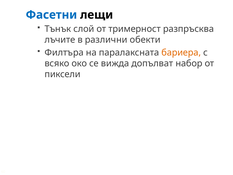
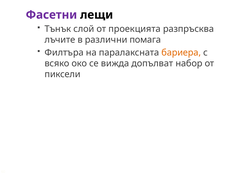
Фасетни colour: blue -> purple (51, 15)
тримерност: тримерност -> проекцията (135, 29)
обекти: обекти -> помага (145, 40)
